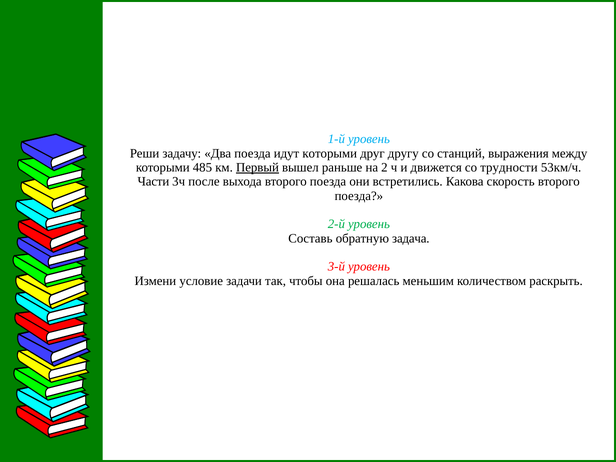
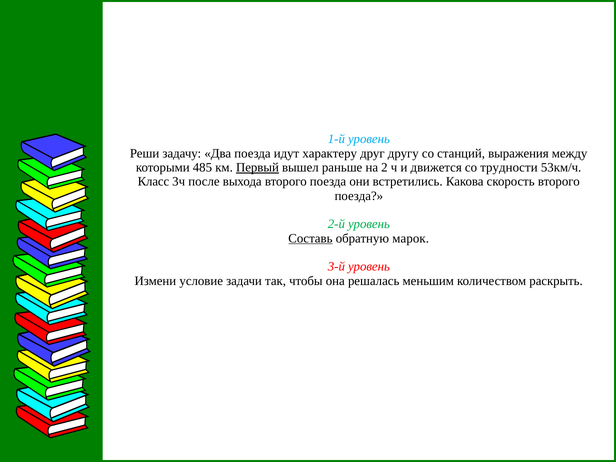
идут которыми: которыми -> характеру (330, 153)
Части: Части -> Класс (153, 182)
Составь underline: none -> present (310, 238)
задача: задача -> марок (411, 238)
